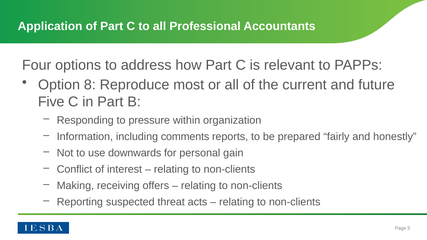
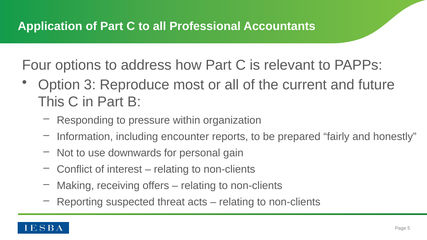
8: 8 -> 3 (90, 85)
Five: Five -> This (51, 102)
comments: comments -> encounter (185, 137)
